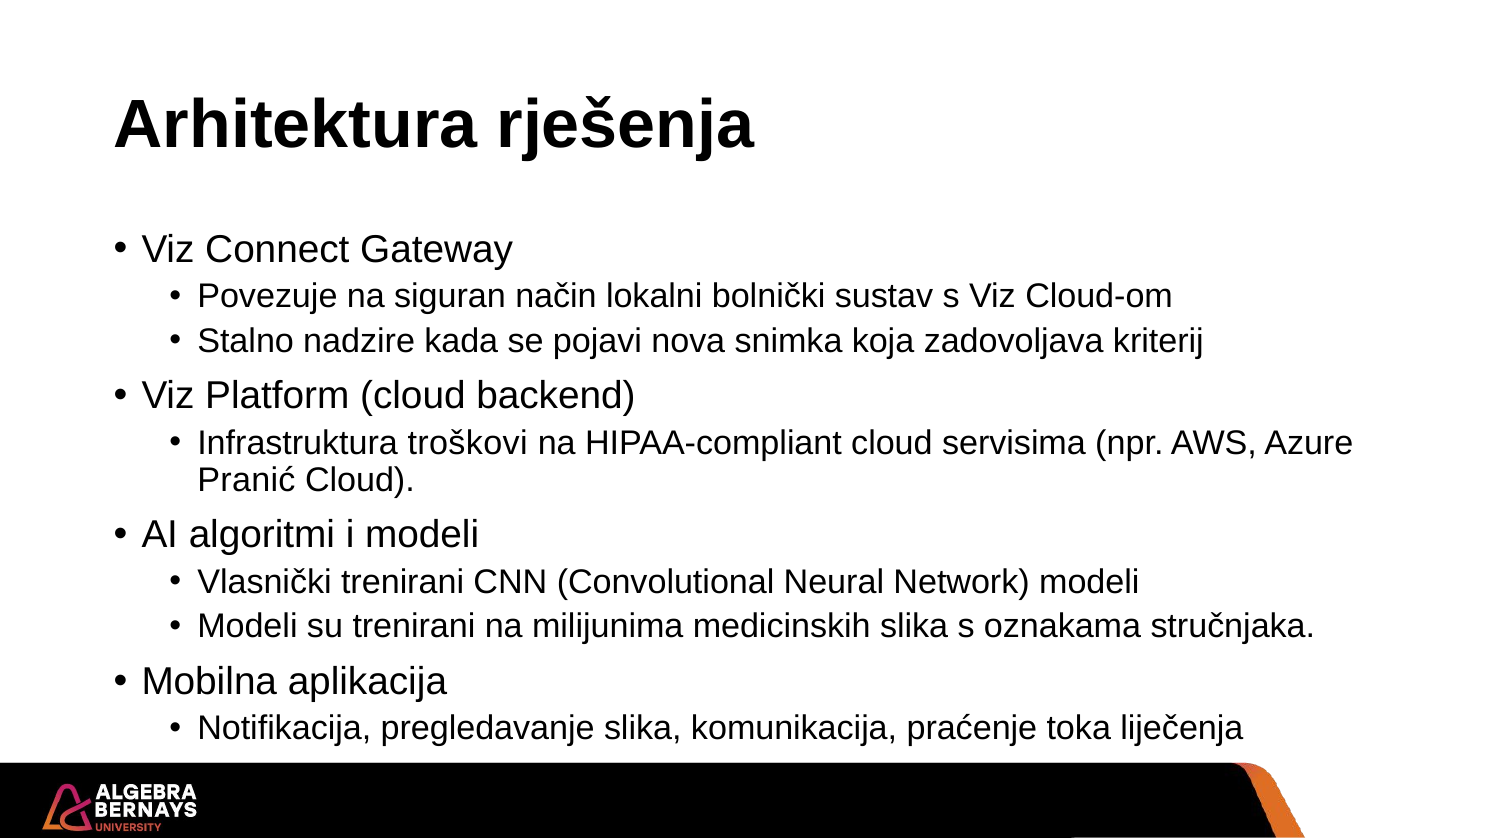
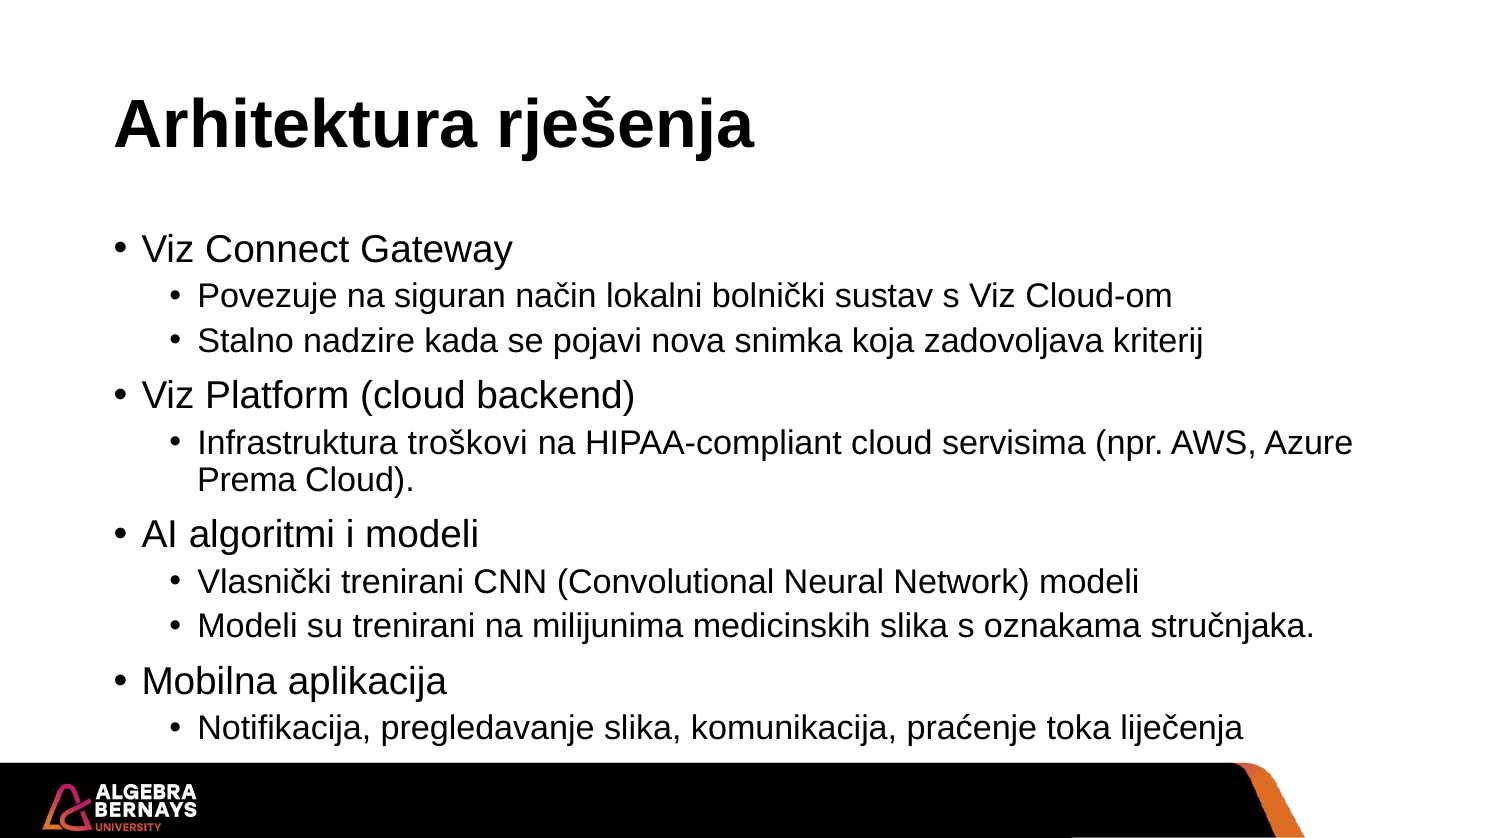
Pranić: Pranić -> Prema (247, 480)
